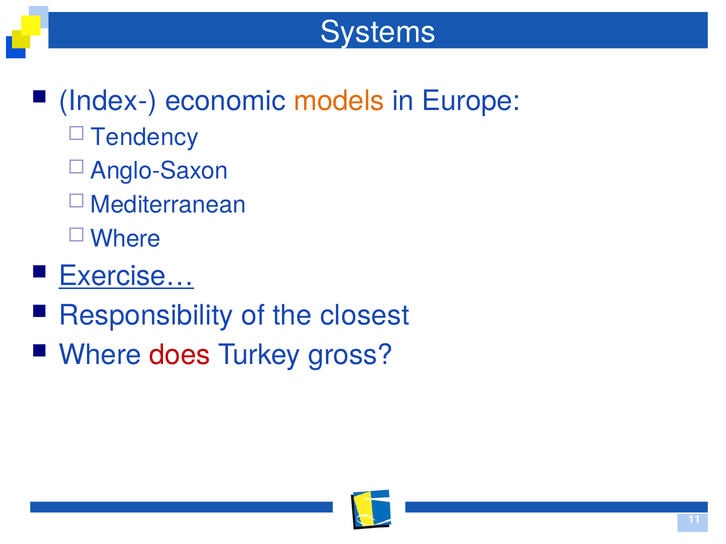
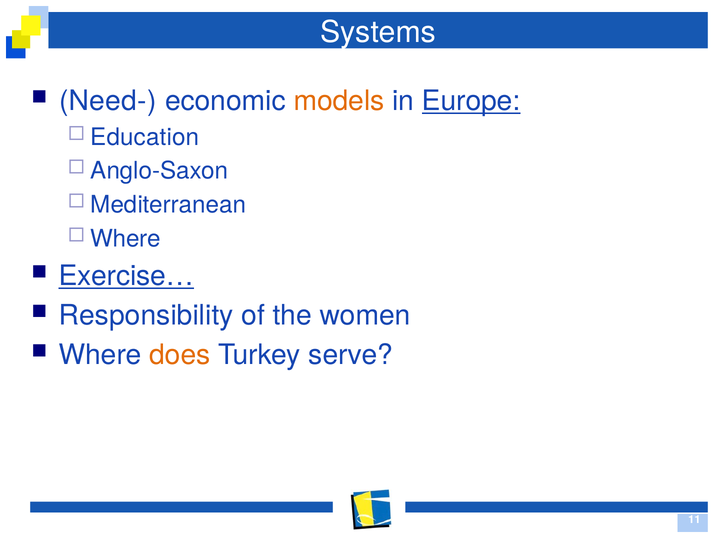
Index-: Index- -> Need- (108, 101)
Europe underline: none -> present (471, 101)
Tendency: Tendency -> Education (145, 137)
closest: closest -> women (365, 316)
does colour: red -> orange (180, 355)
gross: gross -> serve (351, 355)
